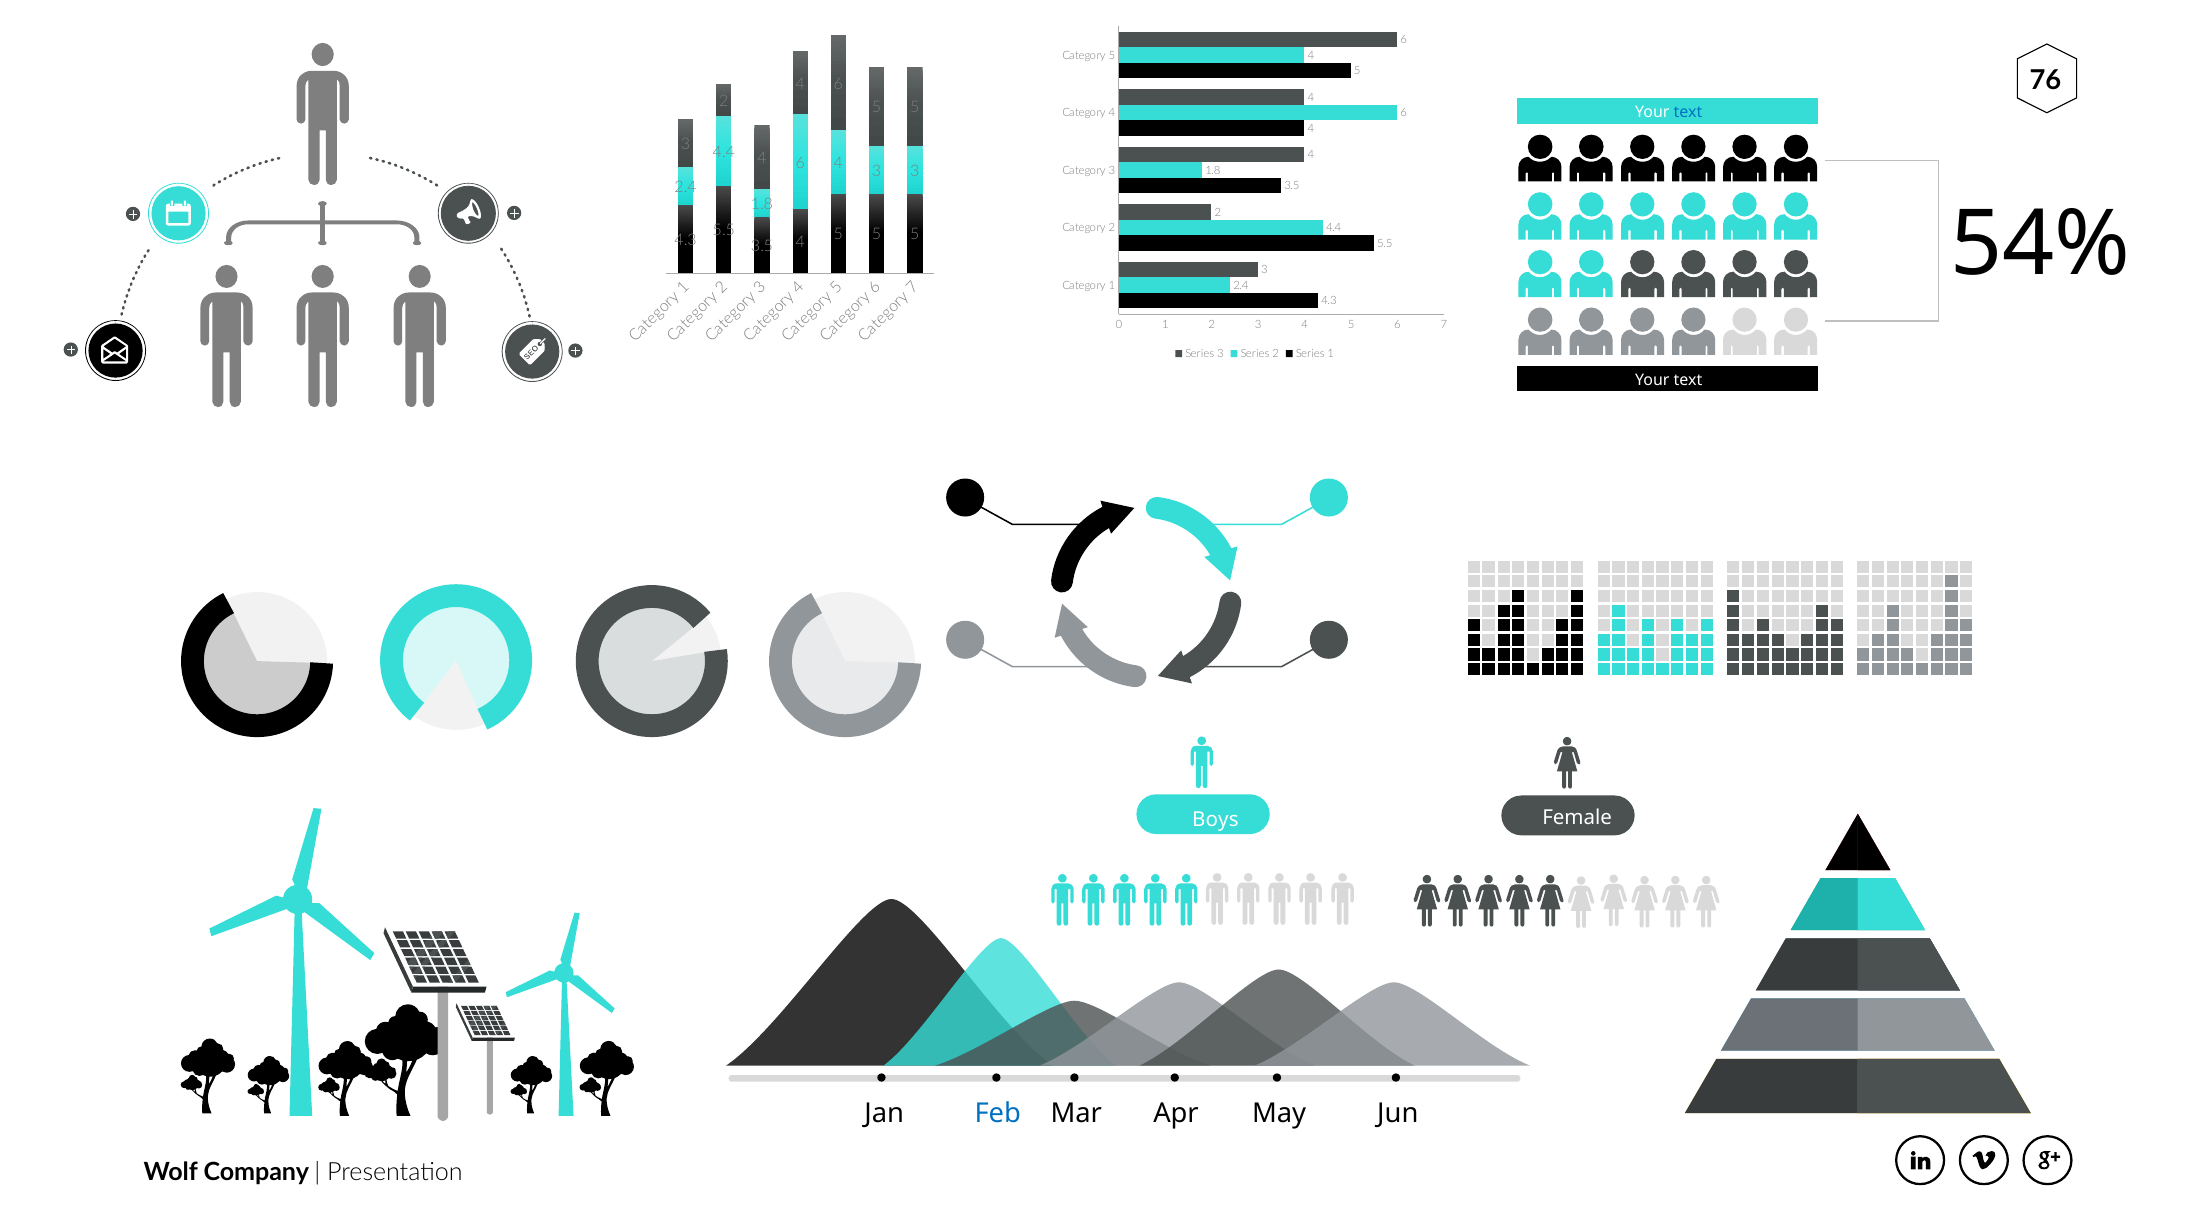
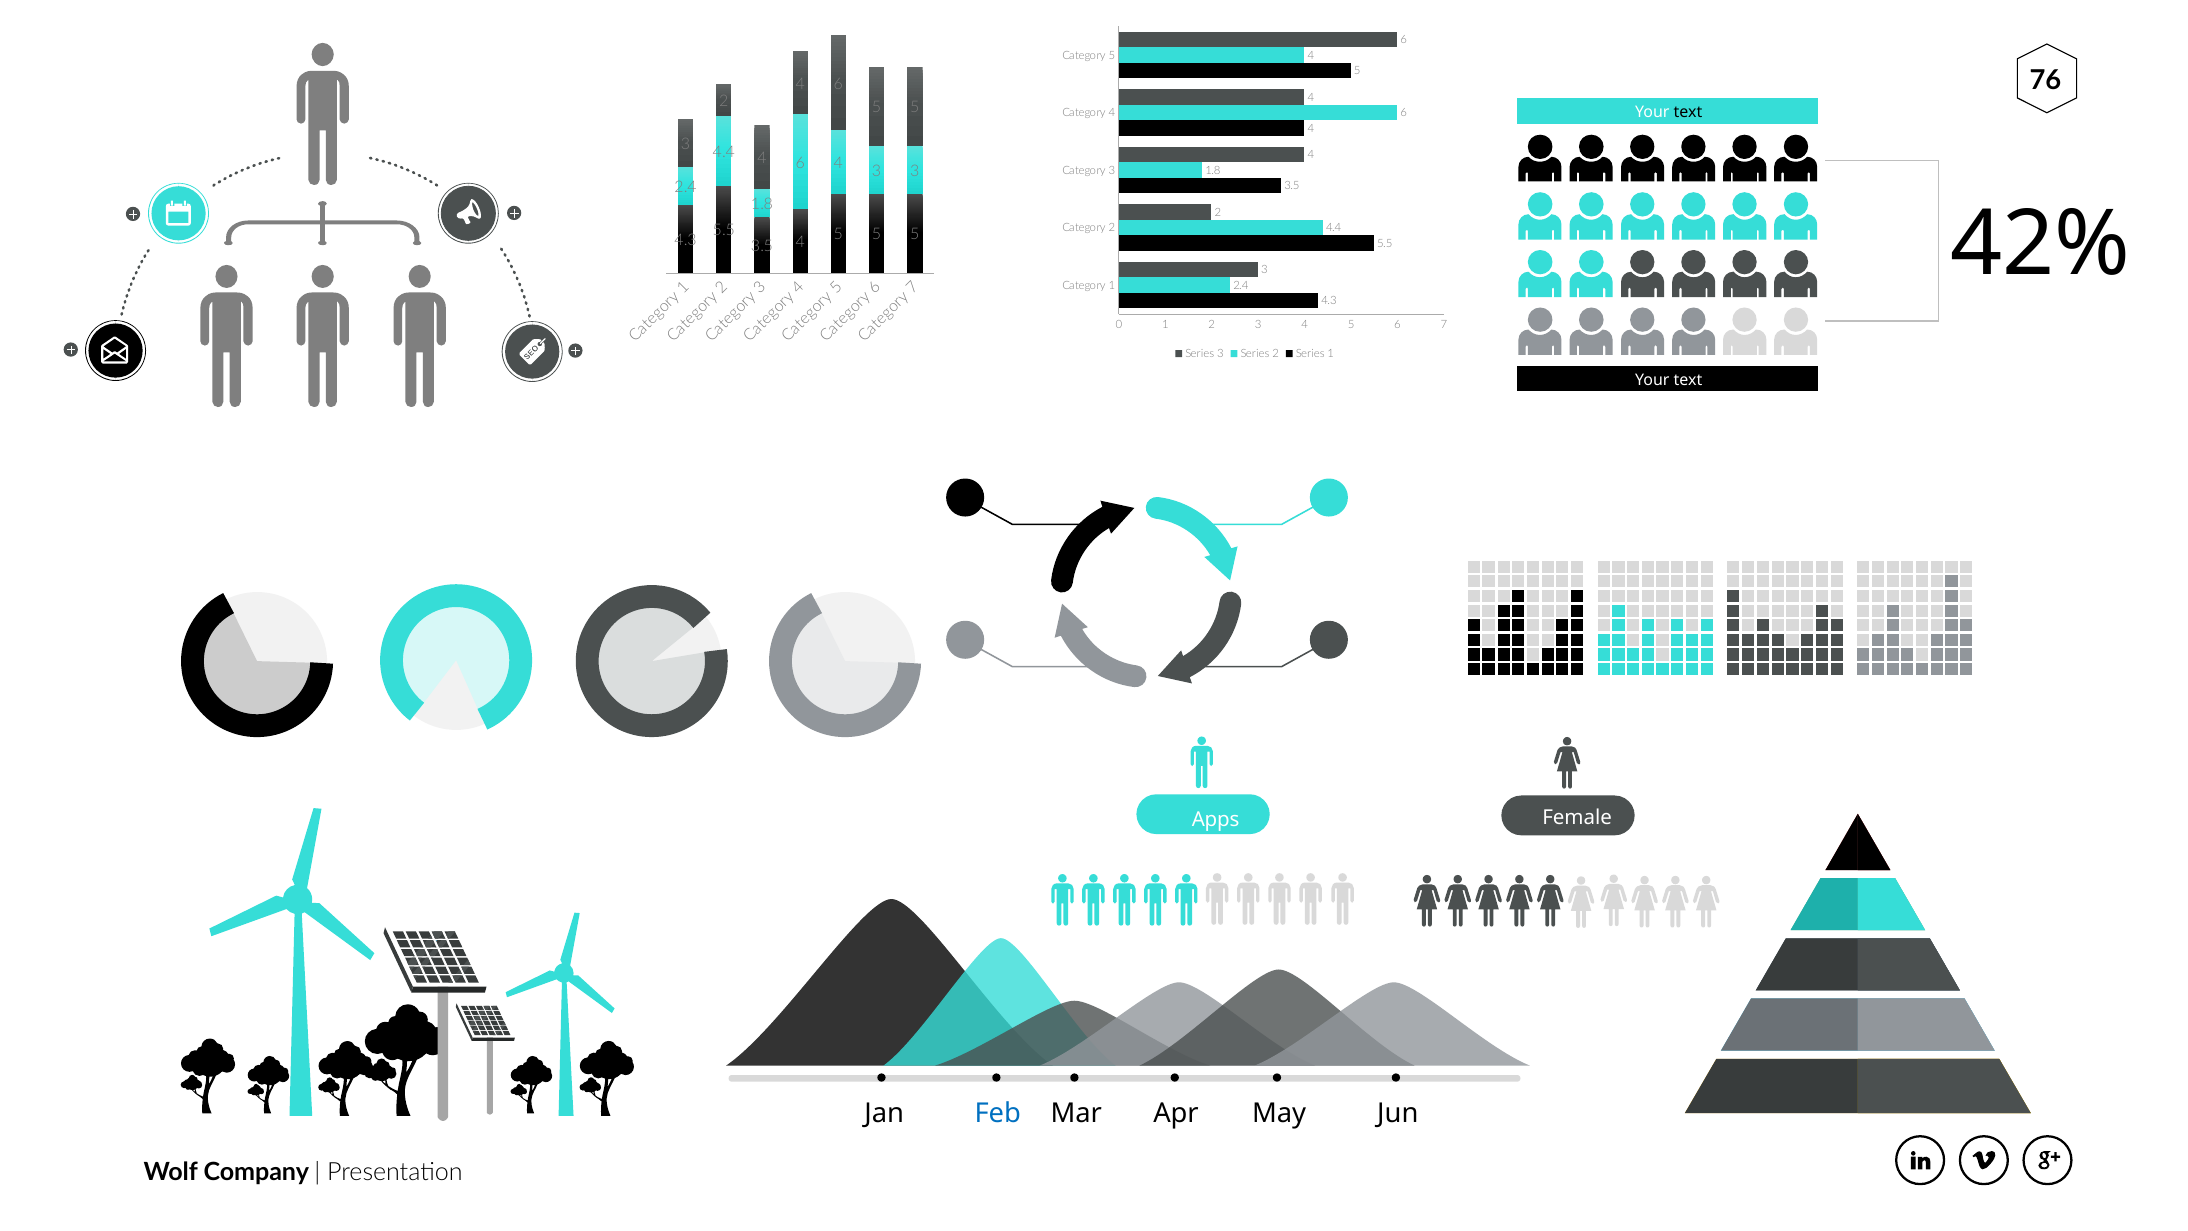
text colour: blue -> black (1688, 112)
54%: 54% -> 42% (2041, 244)
Boys: Boys -> Apps (1216, 820)
